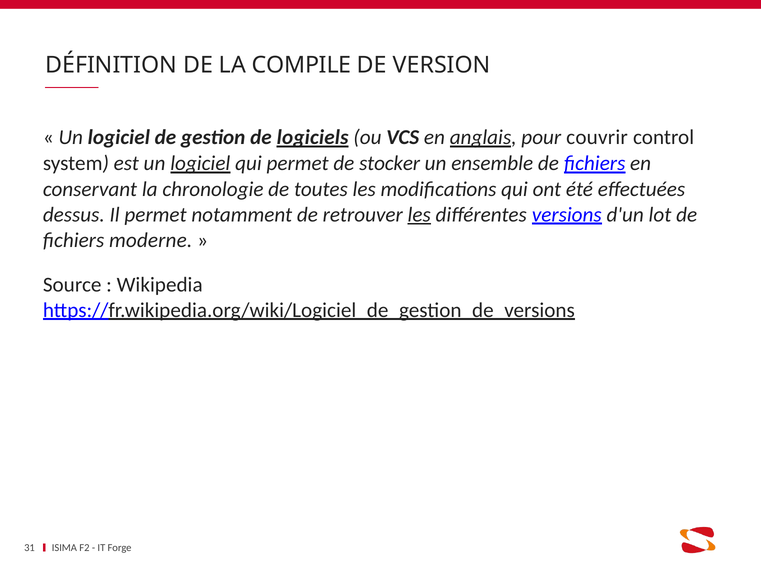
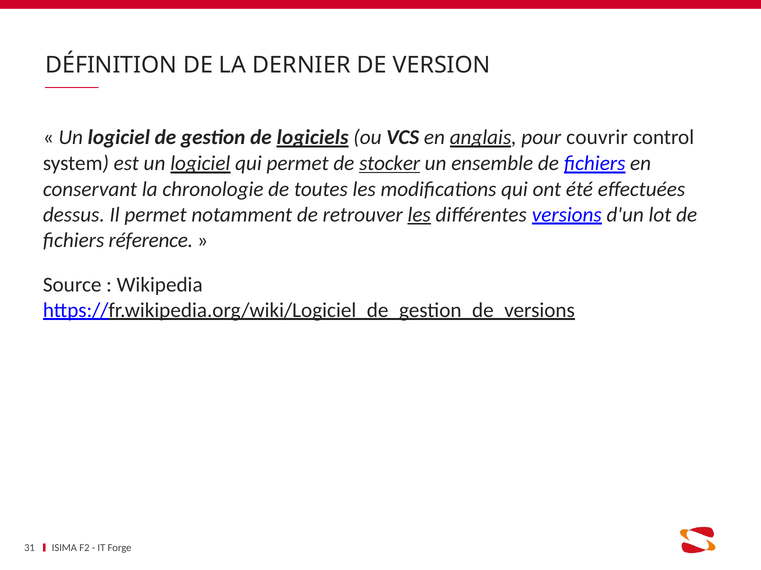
COMPILE: COMPILE -> DERNIER (301, 65)
stocker underline: none -> present (390, 164)
moderne: moderne -> réference (151, 241)
